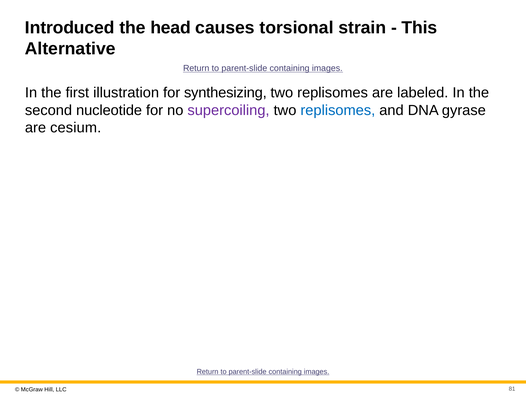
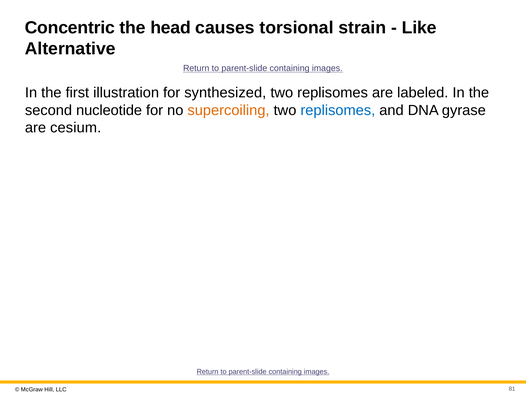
Introduced: Introduced -> Concentric (70, 28)
This: This -> Like (419, 28)
synthesizing: synthesizing -> synthesized (225, 93)
supercoiling colour: purple -> orange (229, 110)
